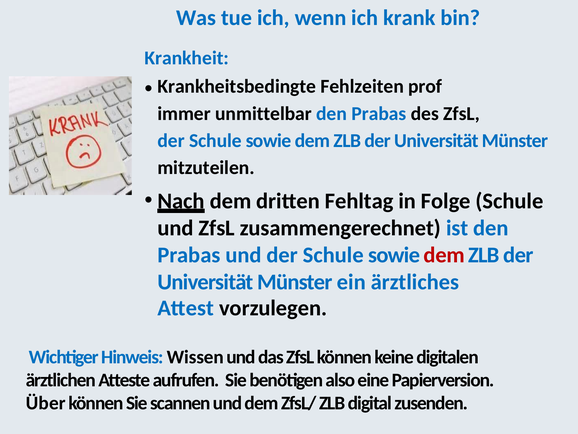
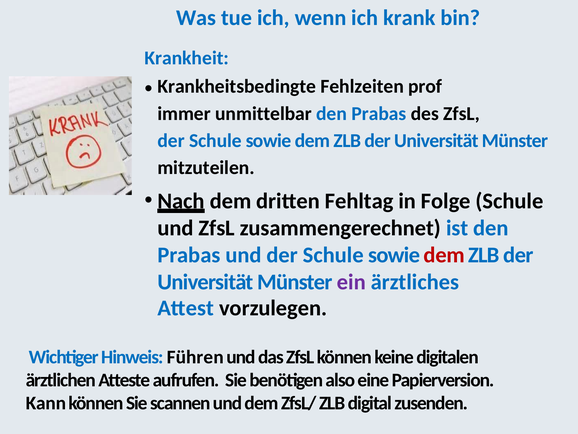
ein colour: blue -> purple (351, 282)
Wissen: Wissen -> Führen (195, 357)
Über: Über -> Kann (46, 403)
